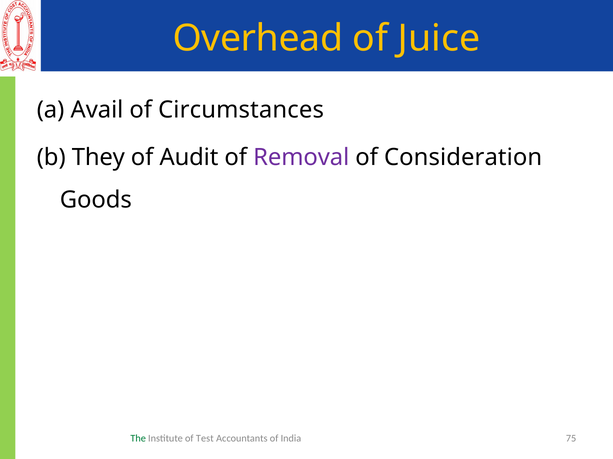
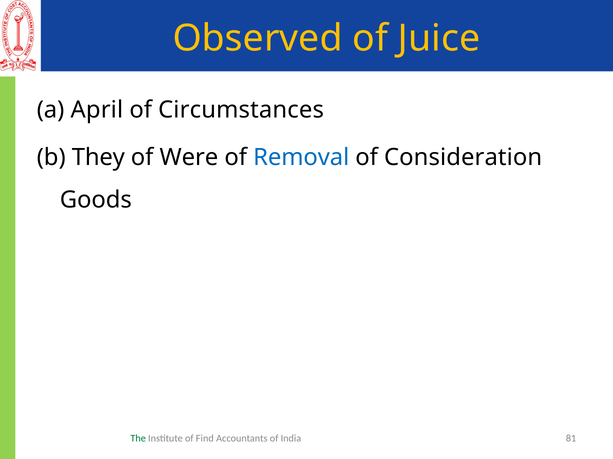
Overhead: Overhead -> Observed (258, 38)
Avail: Avail -> April (97, 110)
Audit: Audit -> Were (189, 157)
Removal colour: purple -> blue (301, 157)
Test: Test -> Find (205, 439)
75: 75 -> 81 (571, 439)
